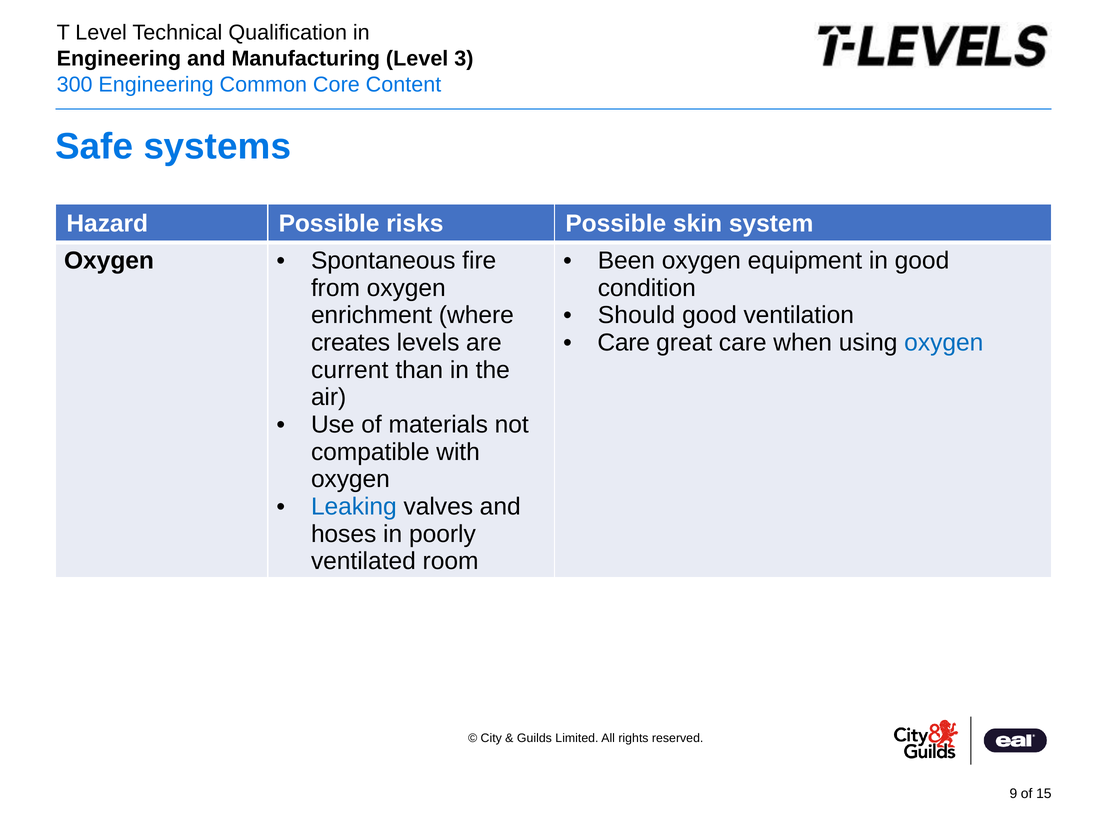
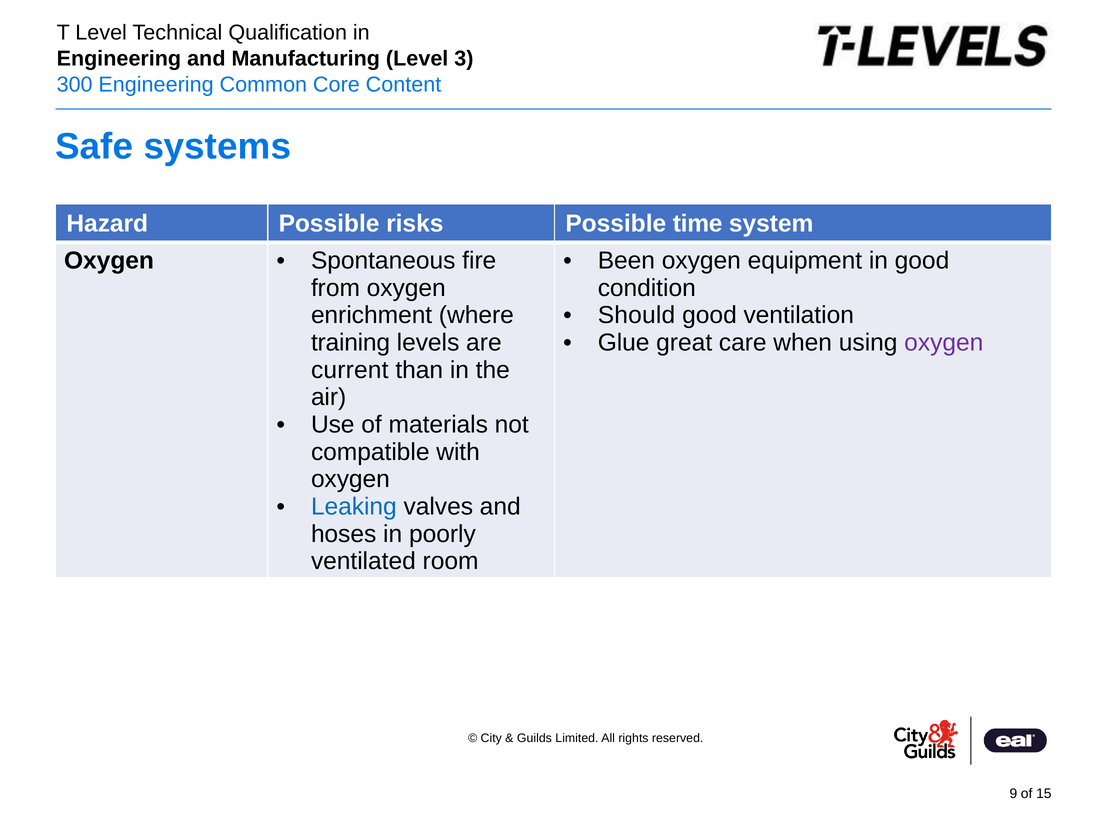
skin: skin -> time (698, 224)
Care: Care -> Glue (624, 343)
oxygen colour: blue -> purple (944, 343)
creates: creates -> training (351, 343)
